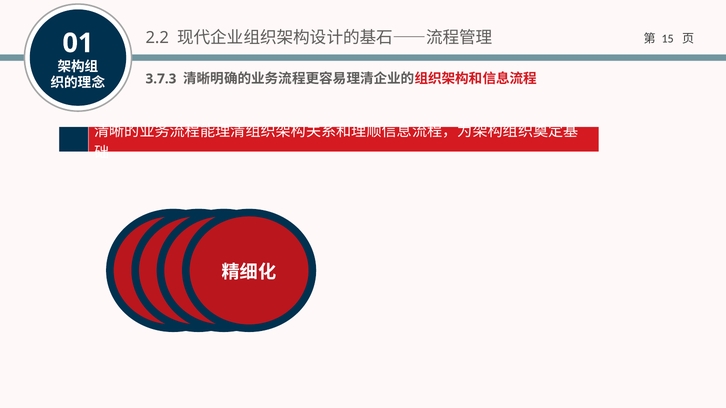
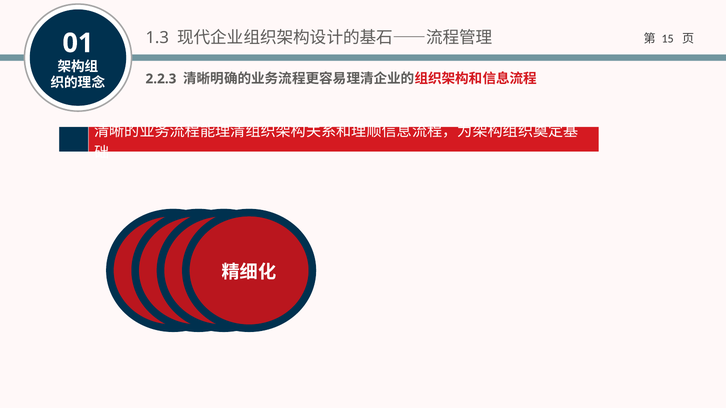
2.2: 2.2 -> 1.3 (157, 38)
3.7.3: 3.7.3 -> 2.2.3 (161, 79)
